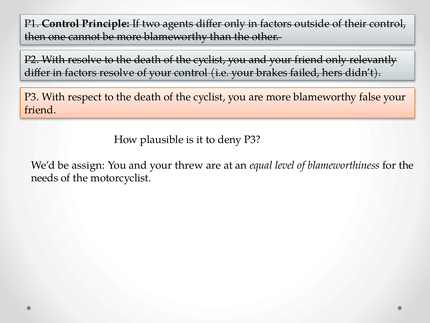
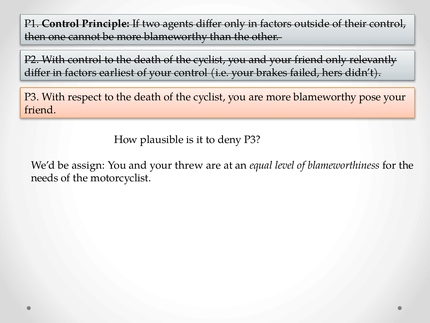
With resolve: resolve -> control (85, 59)
factors resolve: resolve -> earliest (117, 72)
false: false -> pose (370, 97)
